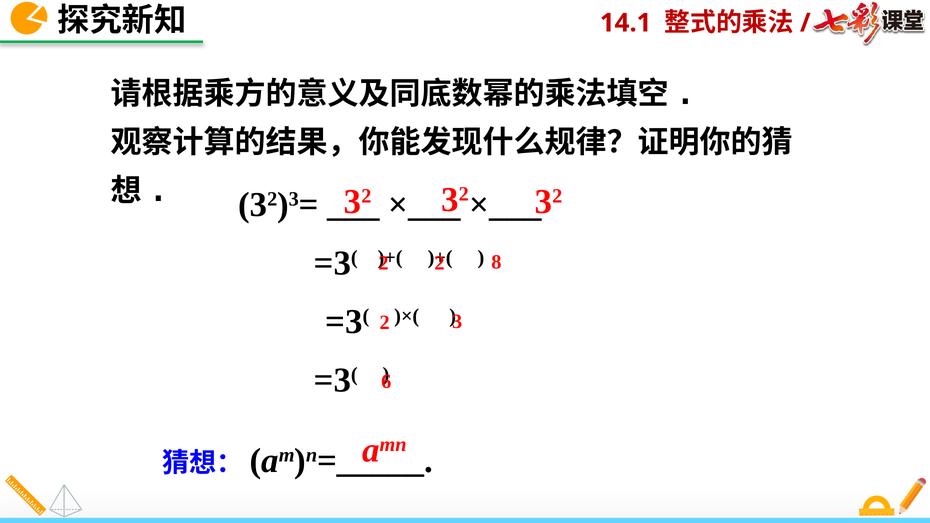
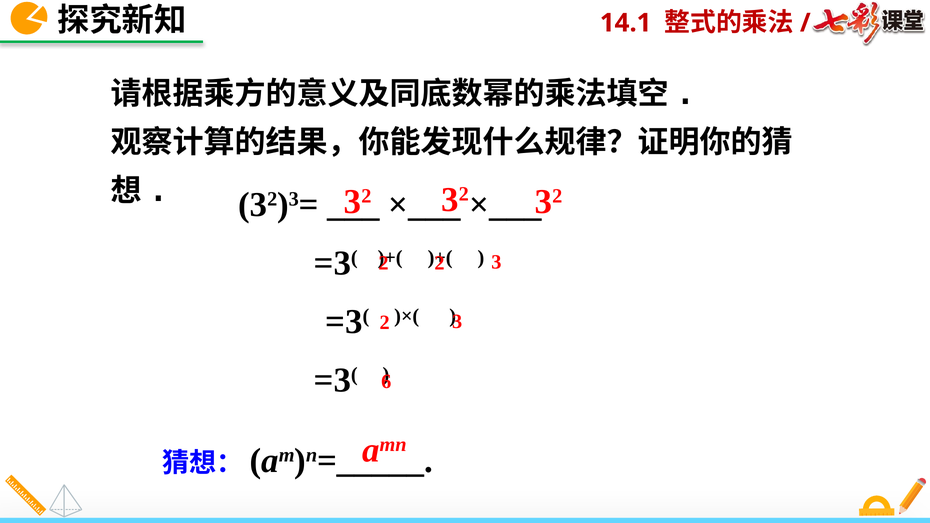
8: 8 -> 3 (496, 262)
